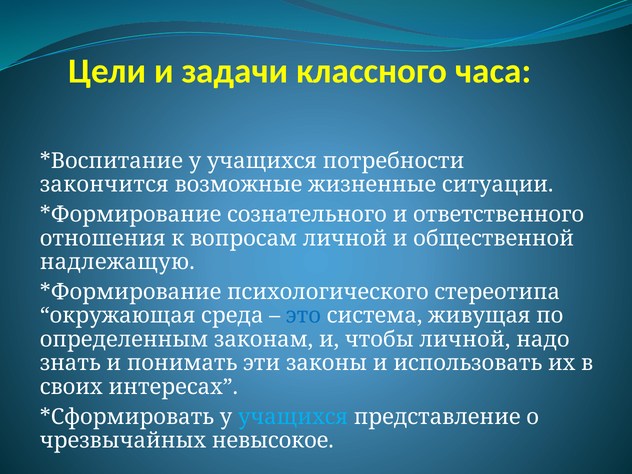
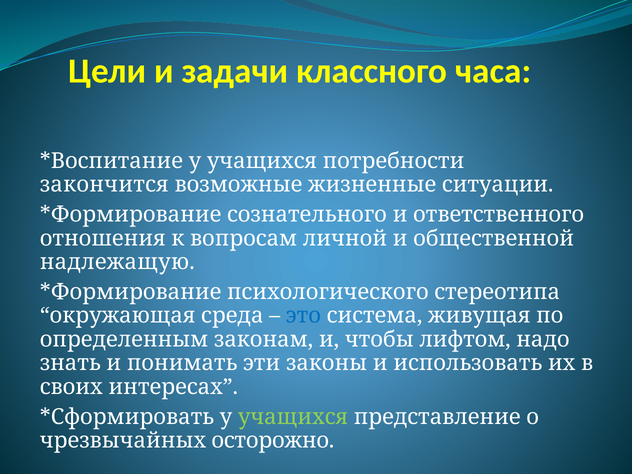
чтобы личной: личной -> лифтом (465, 339)
учащихся colour: light blue -> light green (293, 417)
невысокое: невысокое -> осторожно (273, 440)
